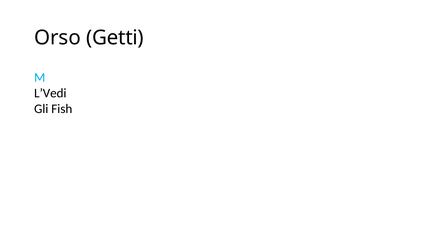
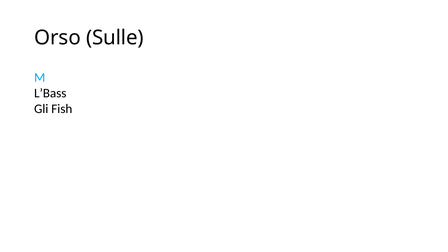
Getti: Getti -> Sulle (115, 38)
L’Vedi: L’Vedi -> L’Bass (50, 93)
